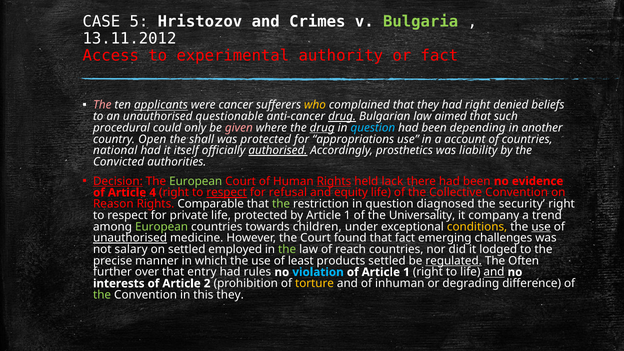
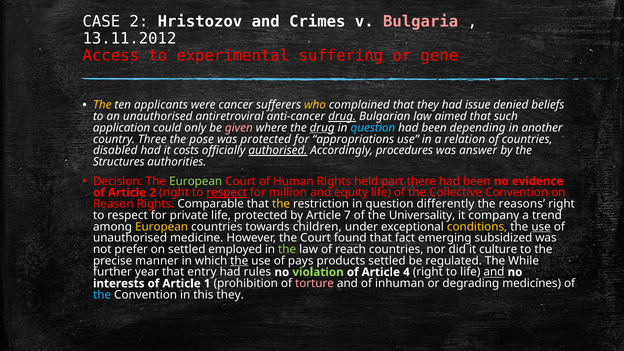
CASE 5: 5 -> 2 (139, 22)
Bulgaria colour: light green -> pink (421, 22)
authority: authority -> suffering (341, 55)
or fact: fact -> gene (439, 55)
The colour: pink -> yellow (102, 105)
applicants underline: present -> none (161, 105)
had right: right -> issue (478, 105)
questionable: questionable -> antiretroviral (230, 116)
procedural: procedural -> application (122, 128)
Open: Open -> Three (152, 139)
shall: shall -> pose (202, 139)
account: account -> relation (465, 139)
national: national -> disabled (115, 151)
itself: itself -> costs (186, 151)
prosthetics: prosthetics -> procedures (404, 151)
liability: liability -> answer (478, 151)
Convicted: Convicted -> Structures (119, 162)
Decision underline: present -> none (118, 181)
Rights underline: present -> none (334, 181)
lack: lack -> part (393, 181)
Article 4: 4 -> 2 (153, 193)
refusal: refusal -> million (288, 193)
the colour: light green -> yellow (281, 204)
diagnosed: diagnosed -> differently (445, 204)
security: security -> reasons (522, 204)
by Article 1: 1 -> 7 (347, 215)
European colour: light green -> yellow (162, 227)
unauthorised underline: present -> none (130, 238)
challenges: challenges -> subsidized (503, 238)
salary: salary -> prefer (131, 249)
lodged: lodged -> culture (498, 249)
the underline: none -> present (239, 261)
least: least -> pays (301, 261)
regulated underline: present -> none (454, 261)
Often: Often -> While (524, 261)
over: over -> year (147, 272)
violation colour: light blue -> light green (318, 272)
of Article 1: 1 -> 4 (406, 272)
2: 2 -> 1 (207, 283)
torture colour: yellow -> pink (314, 283)
difference: difference -> medicines (532, 283)
the colour: light green -> light blue (102, 295)
